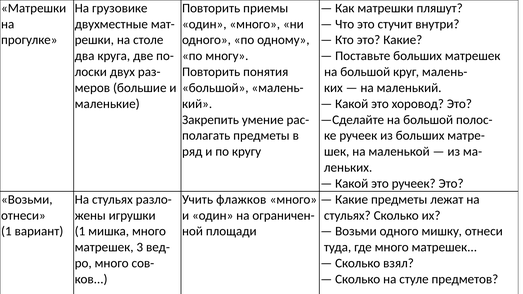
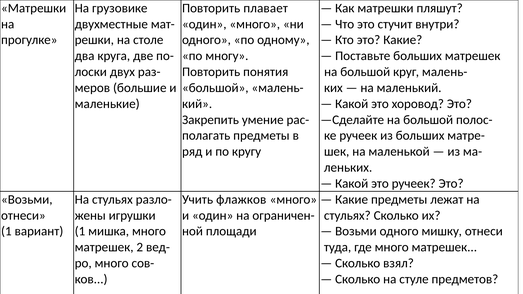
приемы: приемы -> плавает (266, 8)
3: 3 -> 2 (140, 247)
